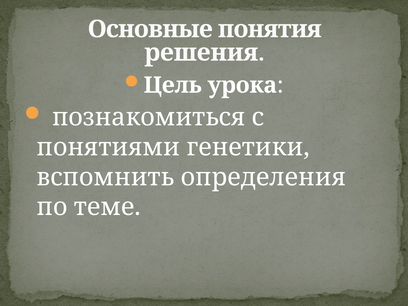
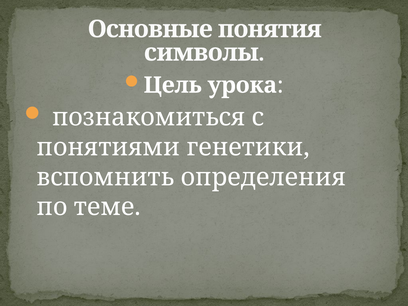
решения: решения -> символы (201, 53)
